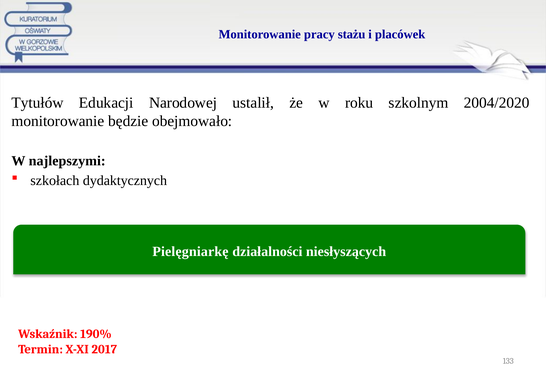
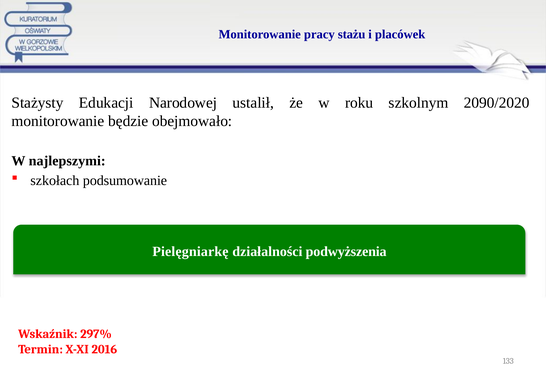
Tytułów: Tytułów -> Stażysty (37, 103)
2004/2020: 2004/2020 -> 2090/2020 (497, 103)
dydaktycznych: dydaktycznych -> podsumowanie (125, 181)
niesłyszących: niesłyszących -> podwyższenia (346, 252)
190%: 190% -> 297% (96, 334)
2017: 2017 -> 2016 (104, 349)
